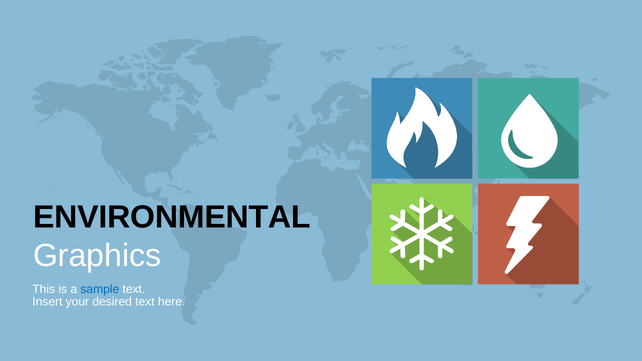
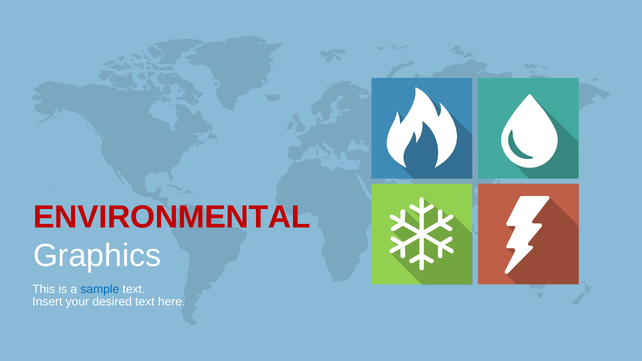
ENVIRONMENTAL colour: black -> red (172, 217)
